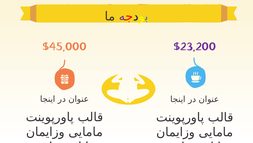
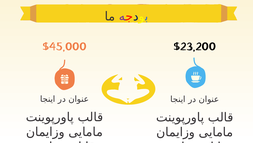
$23,200 colour: purple -> black (195, 45)
